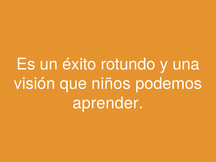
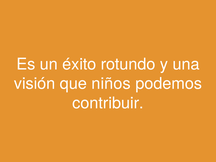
aprender: aprender -> contribuir (108, 103)
